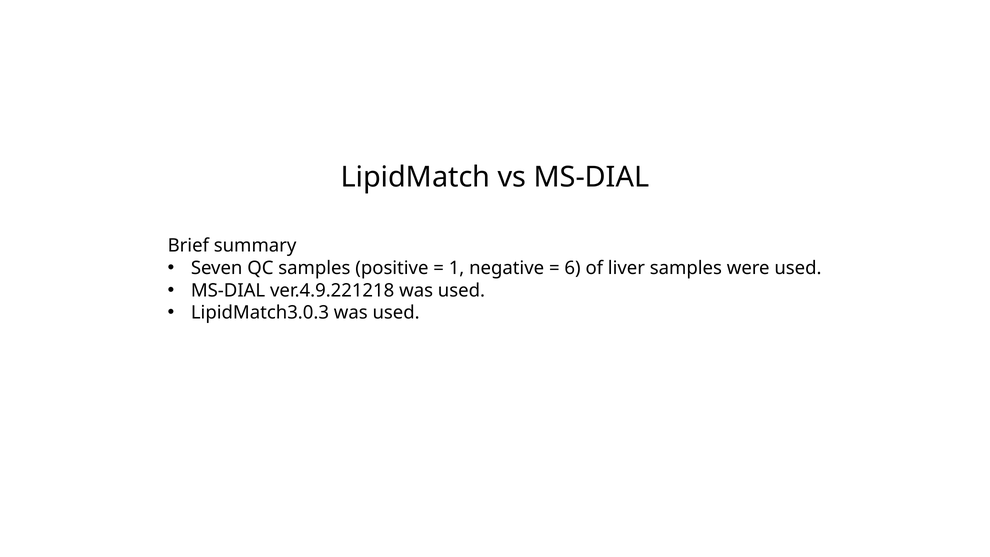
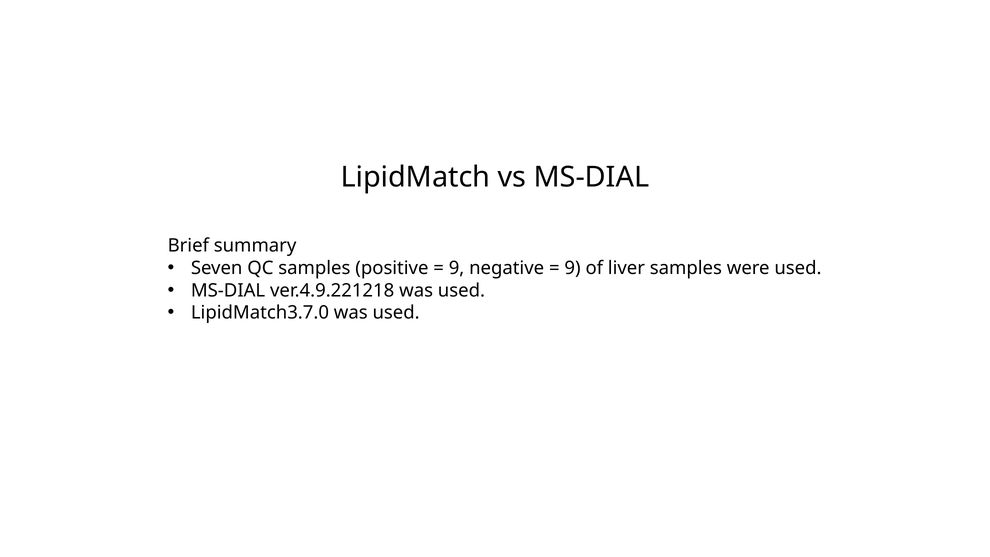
1: 1 -> 9 (457, 268)
6: 6 -> 9 (573, 268)
LipidMatch3.0.3: LipidMatch3.0.3 -> LipidMatch3.7.0 (260, 313)
